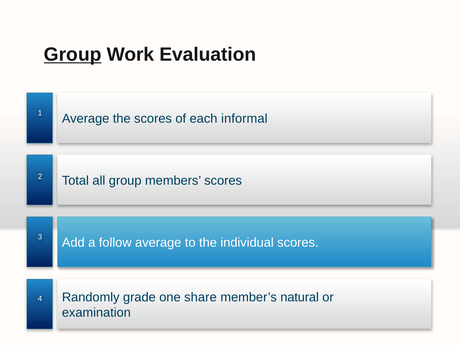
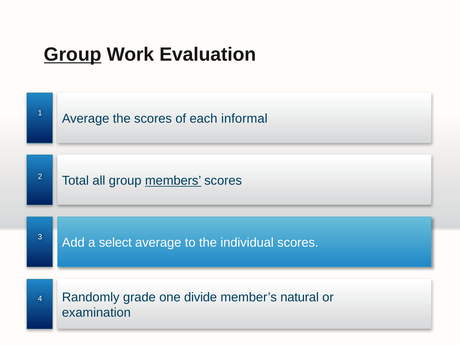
members underline: none -> present (173, 181)
follow: follow -> select (115, 243)
share: share -> divide (201, 297)
